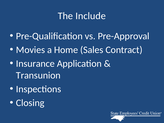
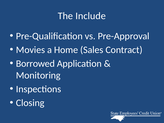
Insurance: Insurance -> Borrowed (35, 64)
Transunion: Transunion -> Monitoring (38, 75)
